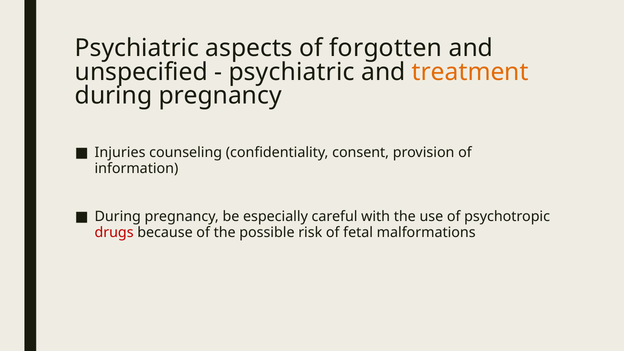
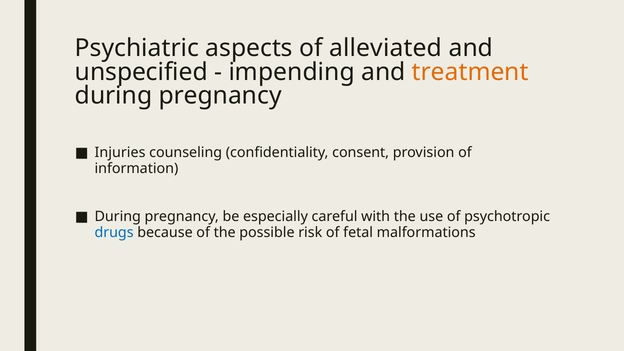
forgotten: forgotten -> alleviated (386, 48)
psychiatric: psychiatric -> impending (292, 72)
drugs colour: red -> blue (114, 232)
